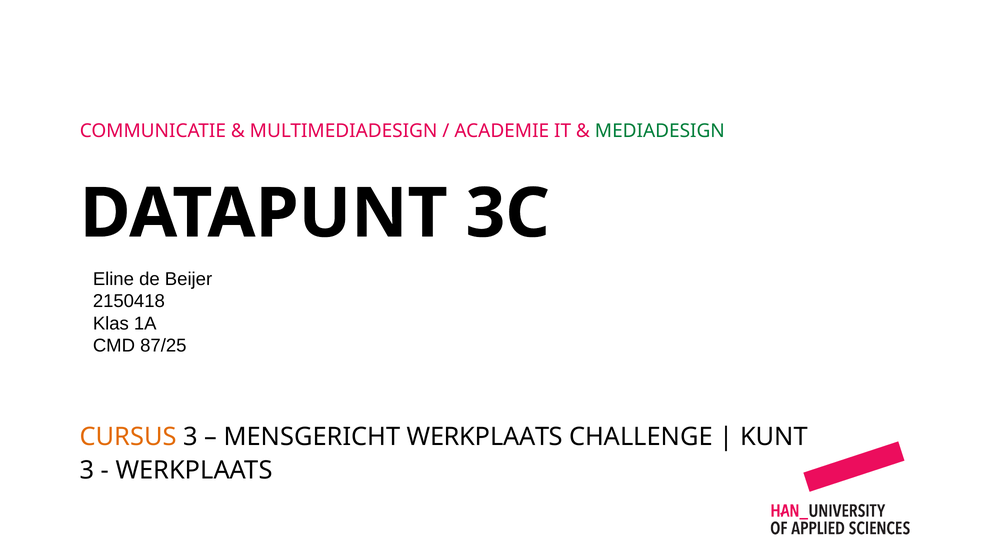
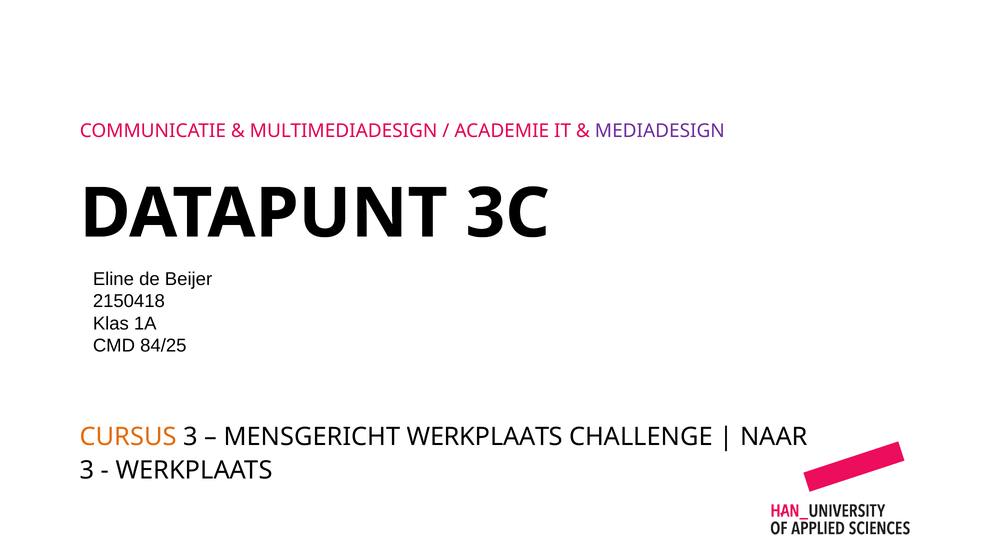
MEDIADESIGN colour: green -> purple (660, 131)
87/25: 87/25 -> 84/25 (163, 346)
KUNT: KUNT -> NAAR (774, 437)
